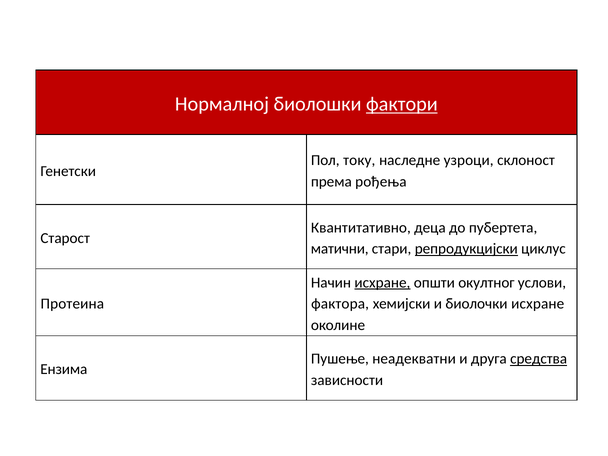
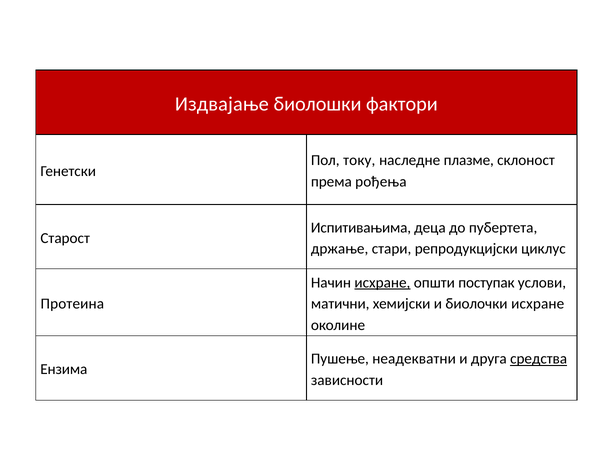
Нормалној: Нормалној -> Издвајање (222, 104)
фактори underline: present -> none (402, 104)
узроци: узроци -> плазме (469, 160)
Квантитативно: Квантитативно -> Испитивањима (361, 228)
матични: матични -> држање (340, 249)
репродукцијски underline: present -> none (466, 249)
окултног: окултног -> поступак (486, 283)
фактора: фактора -> матични (340, 304)
